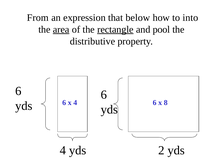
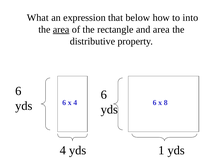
From: From -> What (38, 18)
rectangle underline: present -> none (115, 29)
and pool: pool -> area (161, 29)
2: 2 -> 1 (161, 151)
